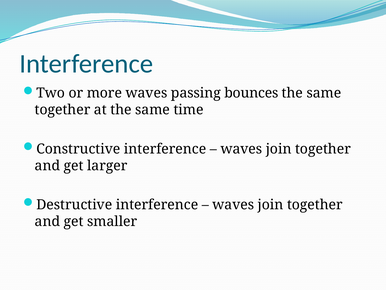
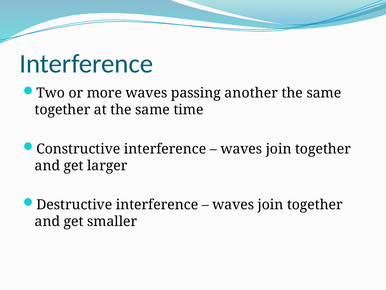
bounces: bounces -> another (251, 93)
